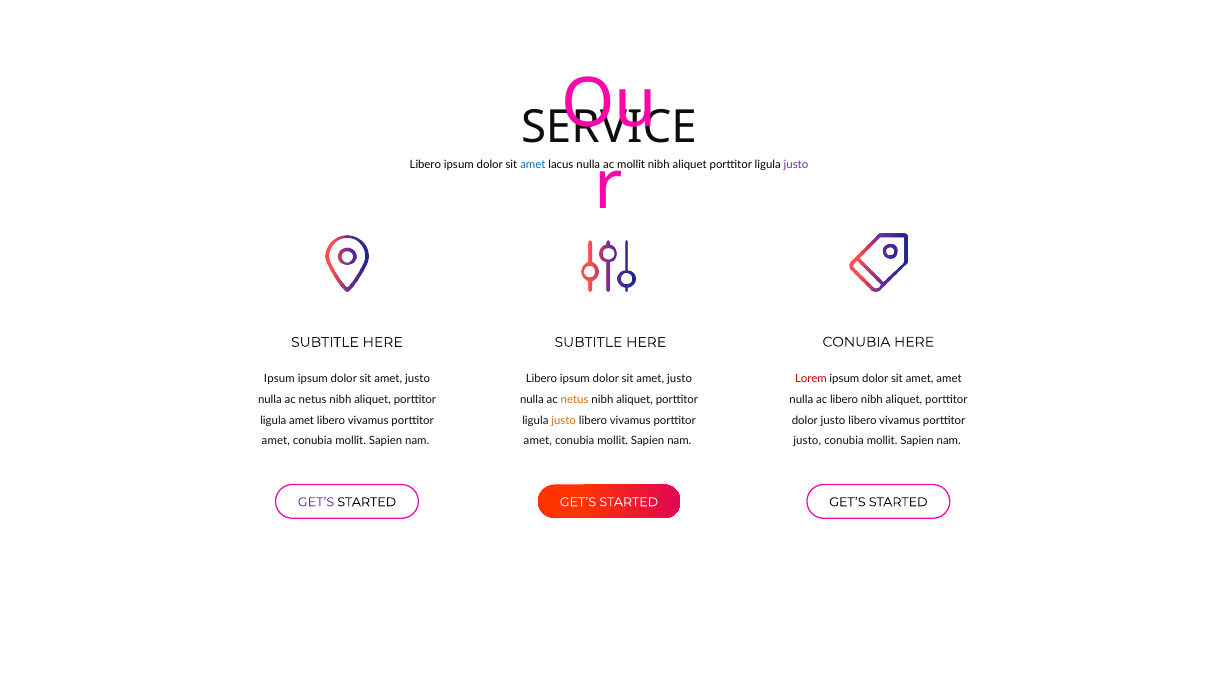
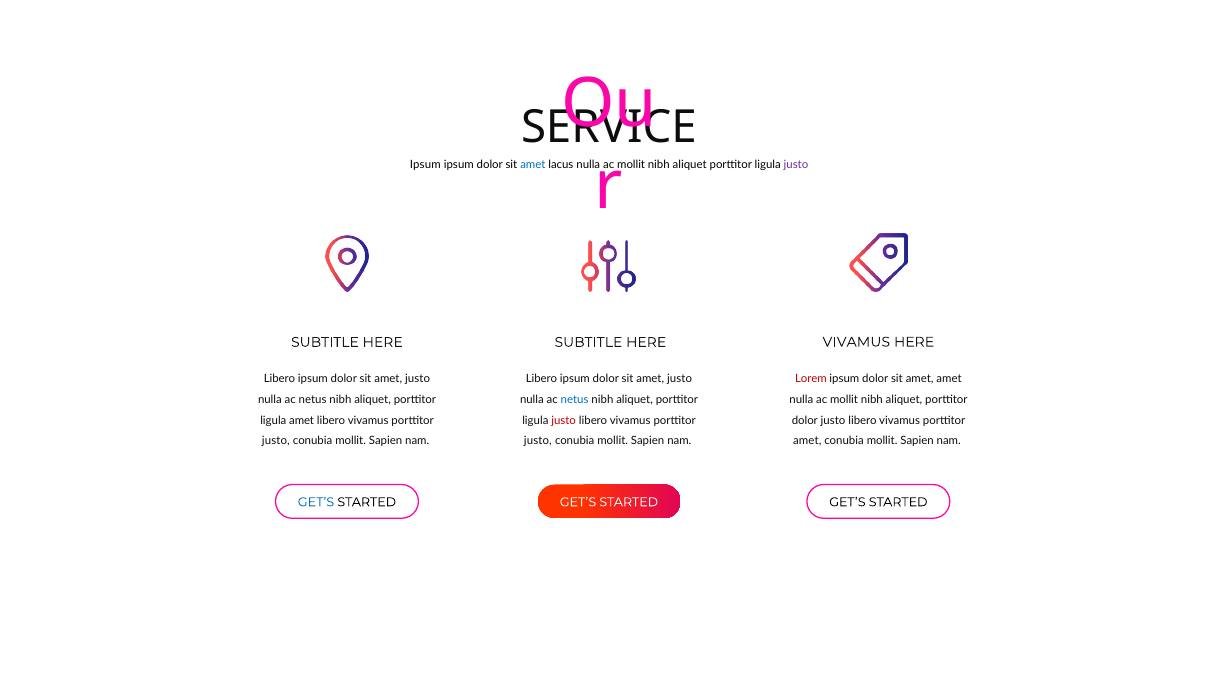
Libero: Libero -> Ipsum (425, 165)
CONUBIA: CONUBIA -> VIVAMUS (856, 342)
Ipsum: Ipsum -> Libero (279, 379)
netus colour: orange -> blue (575, 400)
libero: libero -> mollit (844, 400)
justo colour: orange -> red (564, 420)
amet: amet -> justo (276, 441)
amet: amet -> justo (538, 441)
justo: justo -> amet (807, 441)
GET’S colour: purple -> blue (316, 502)
